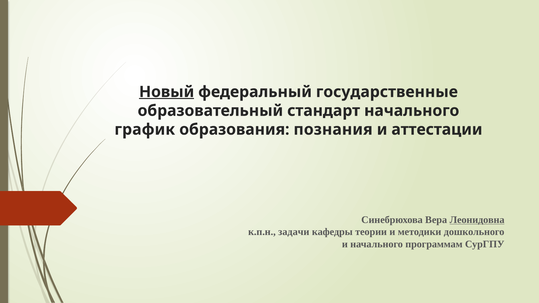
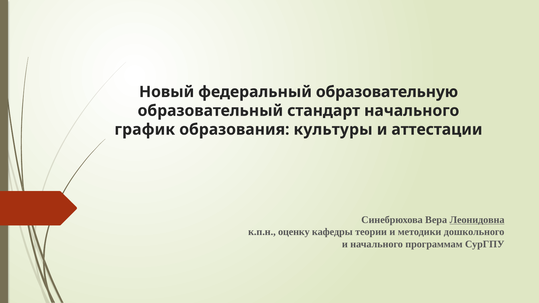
Новый underline: present -> none (167, 92)
государственные: государственные -> образовательную (387, 92)
познания: познания -> культуры (333, 130)
задачи: задачи -> оценку (294, 232)
